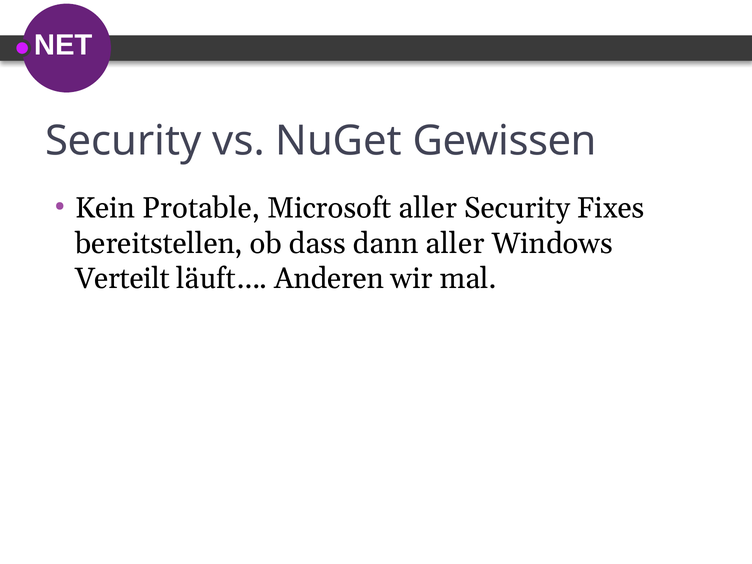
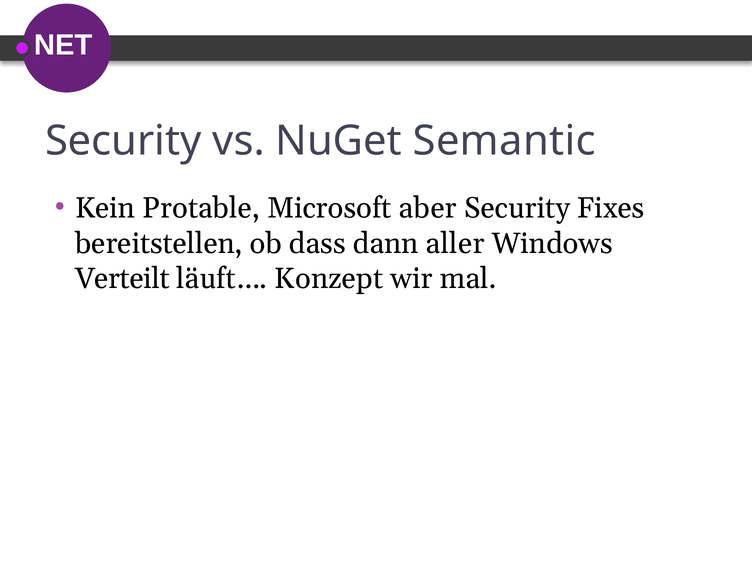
Gewissen: Gewissen -> Semantic (504, 141)
Microsoft aller: aller -> aber (428, 208)
Anderen: Anderen -> Konzept (329, 279)
